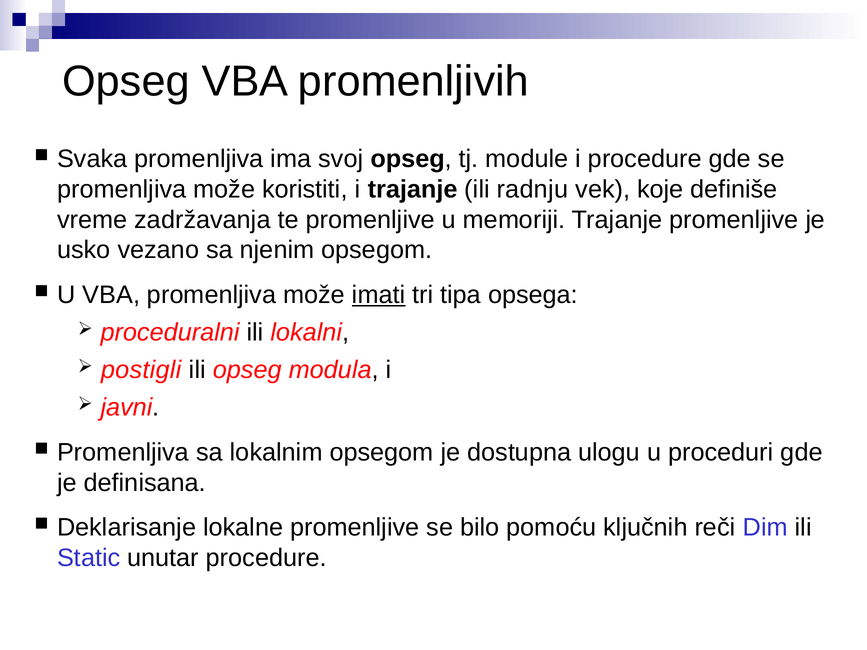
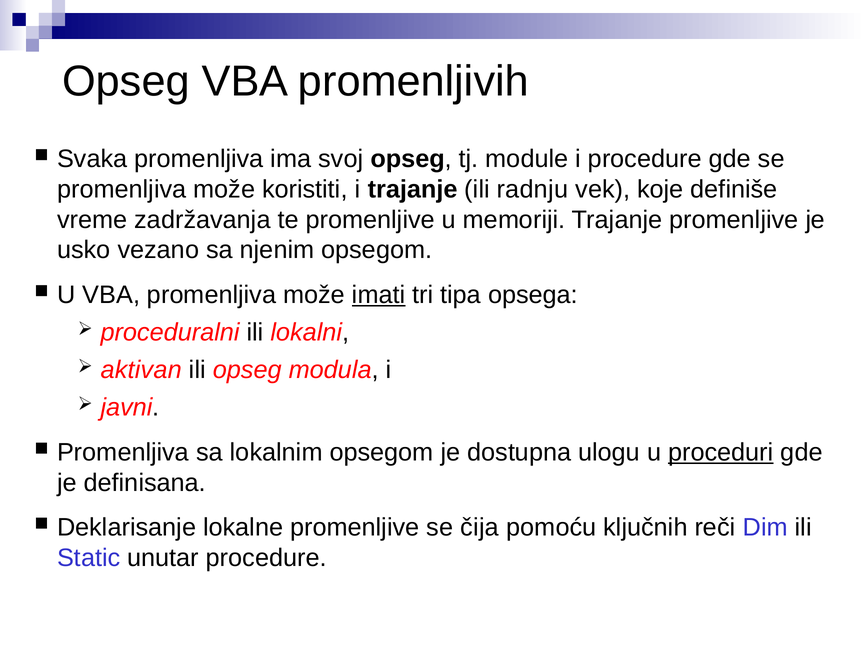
postigli: postigli -> aktivan (141, 370)
proceduri underline: none -> present (721, 453)
bilo: bilo -> čija (480, 528)
